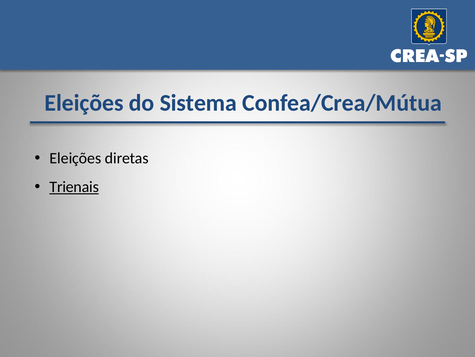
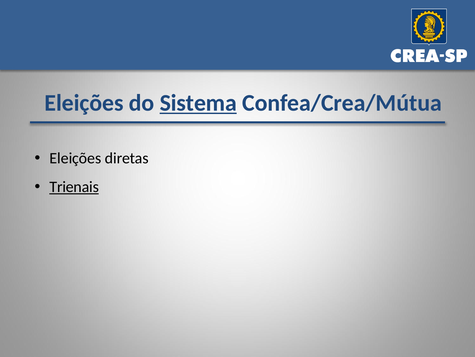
Sistema underline: none -> present (198, 103)
